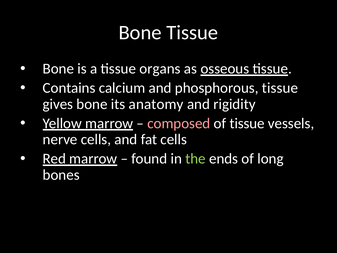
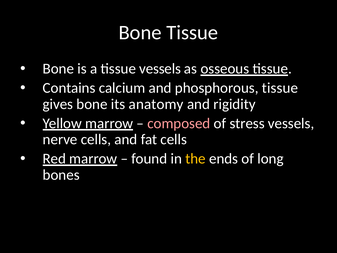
tissue organs: organs -> vessels (160, 69)
of tissue: tissue -> stress (247, 123)
the colour: light green -> yellow (195, 159)
